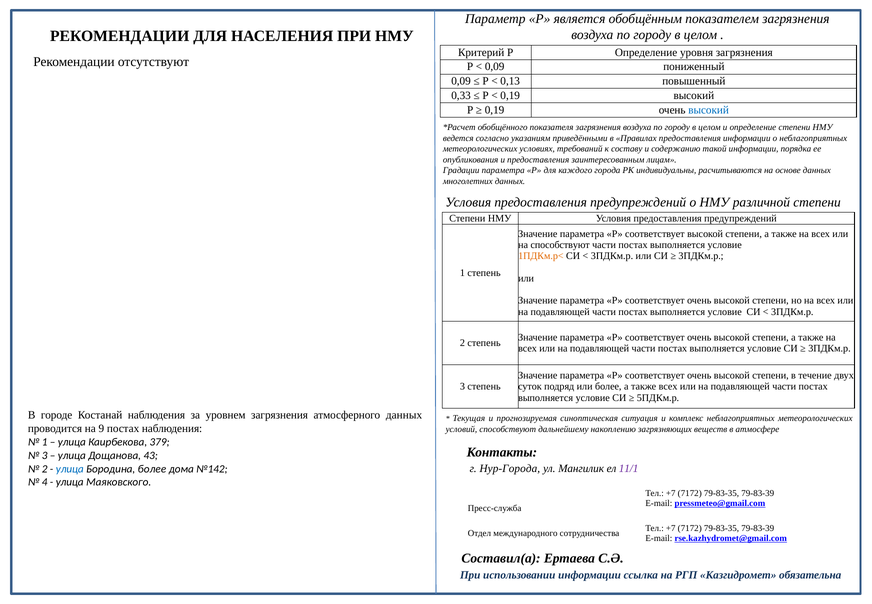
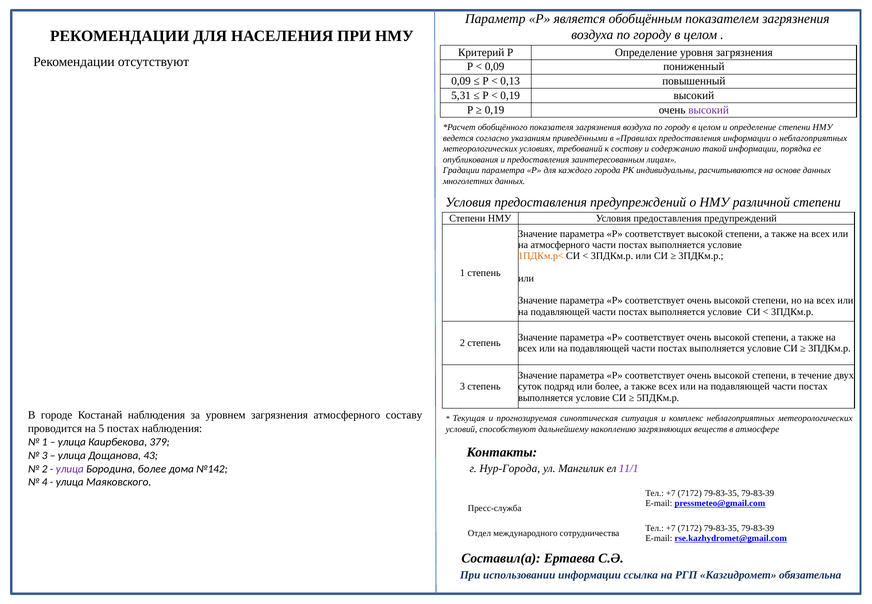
0,33: 0,33 -> 5,31 (461, 96)
высокий colour: blue -> purple (709, 110)
на способствуют: способствуют -> атмосферного (560, 245)
атмосферного данных: данных -> составу (404, 415)
9: 9 -> 5 (101, 428)
улица colour: blue -> purple (70, 469)
